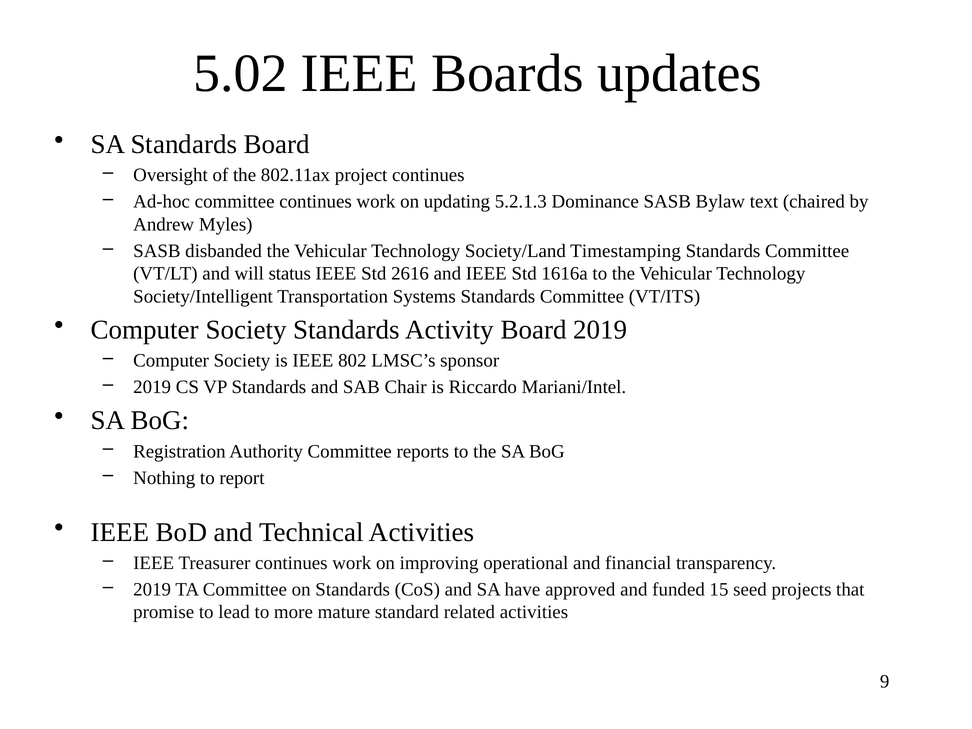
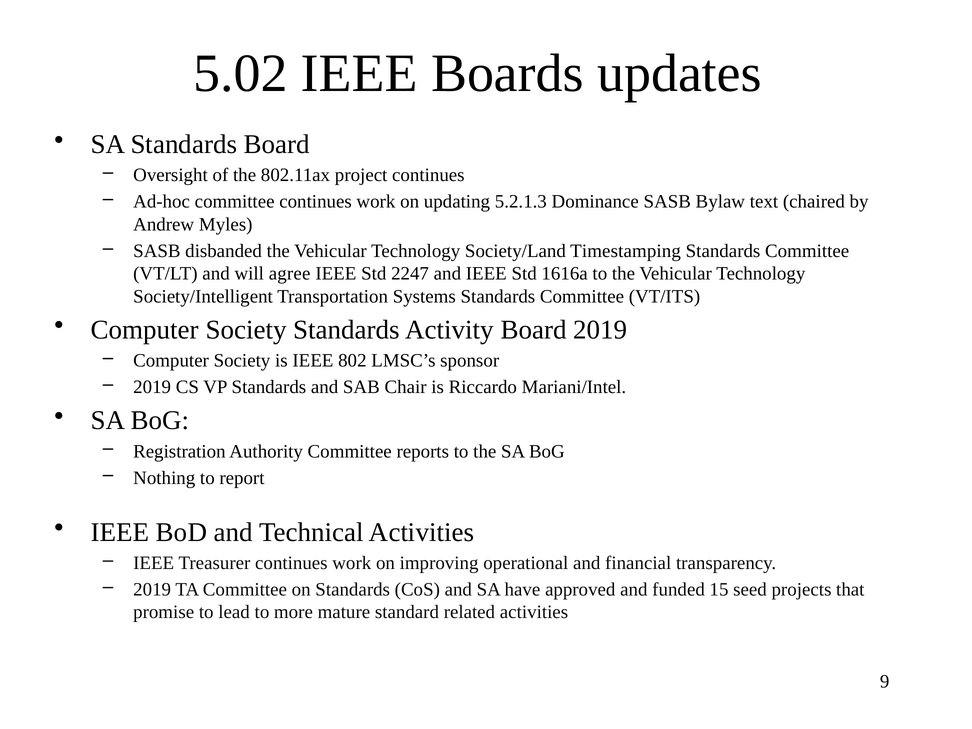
status: status -> agree (290, 274)
2616: 2616 -> 2247 (410, 274)
